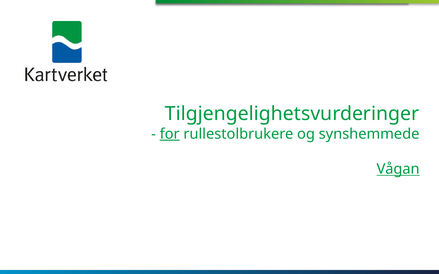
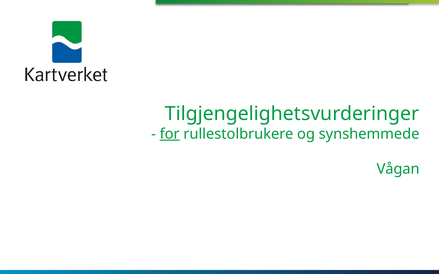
Vågan underline: present -> none (398, 169)
